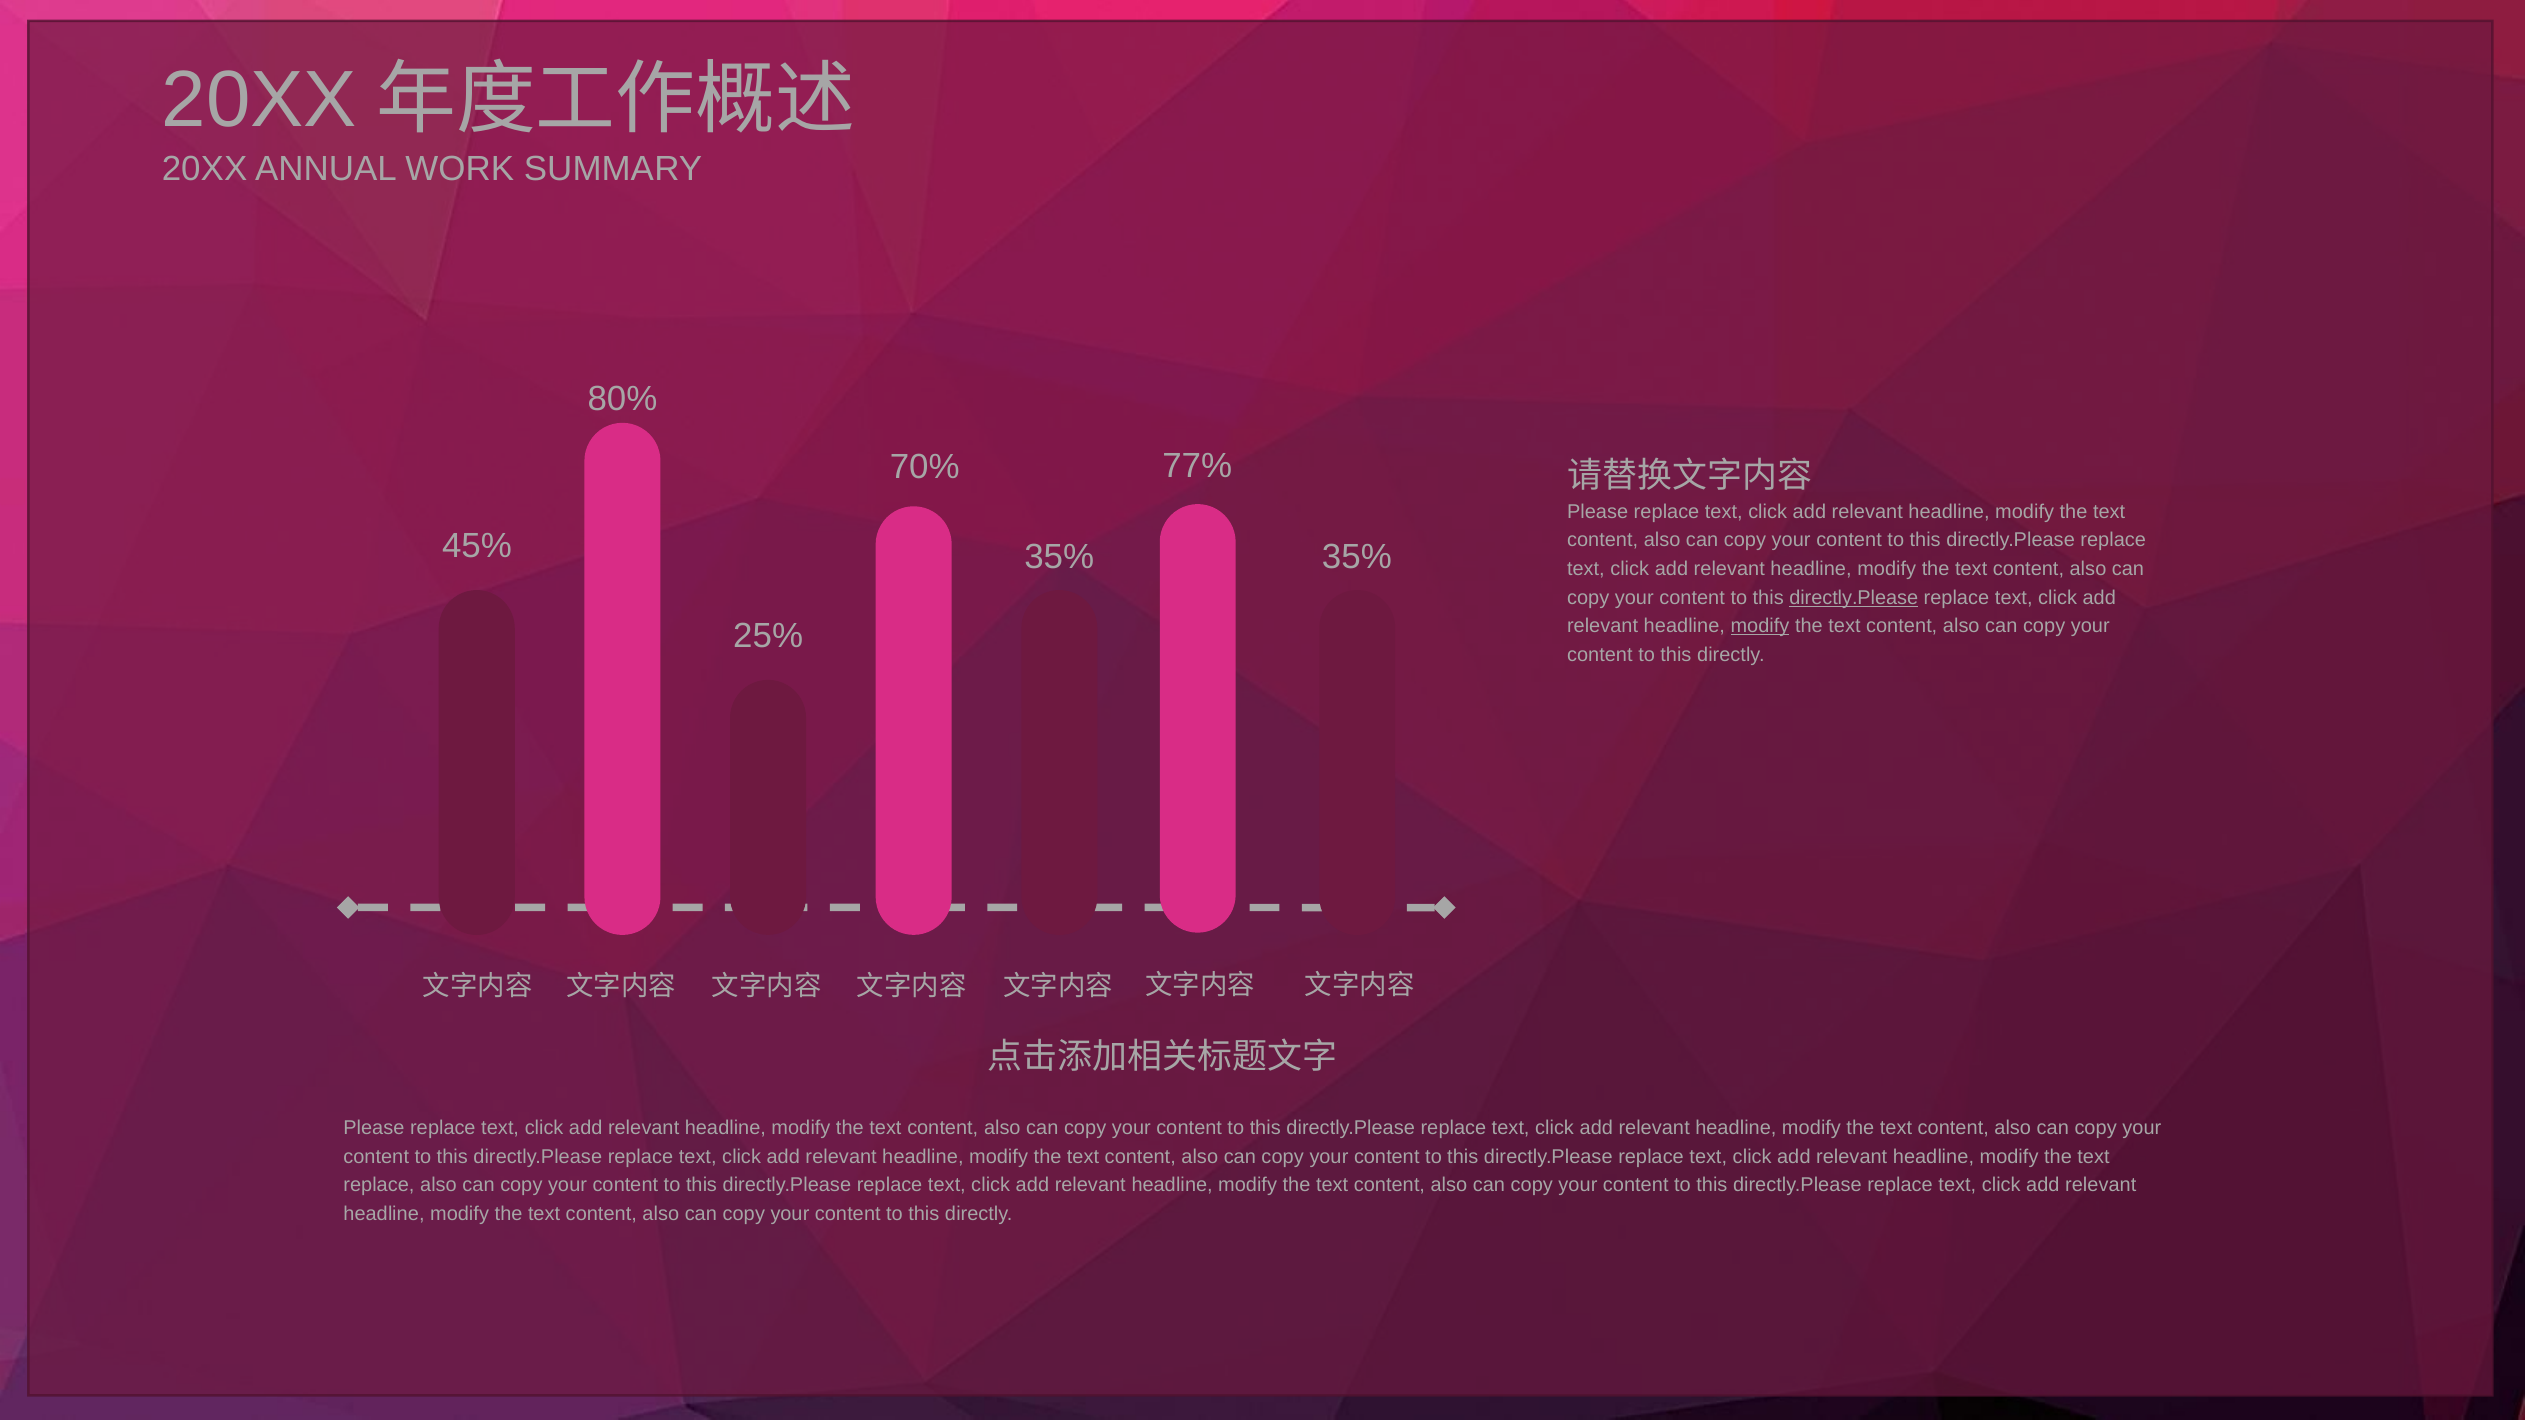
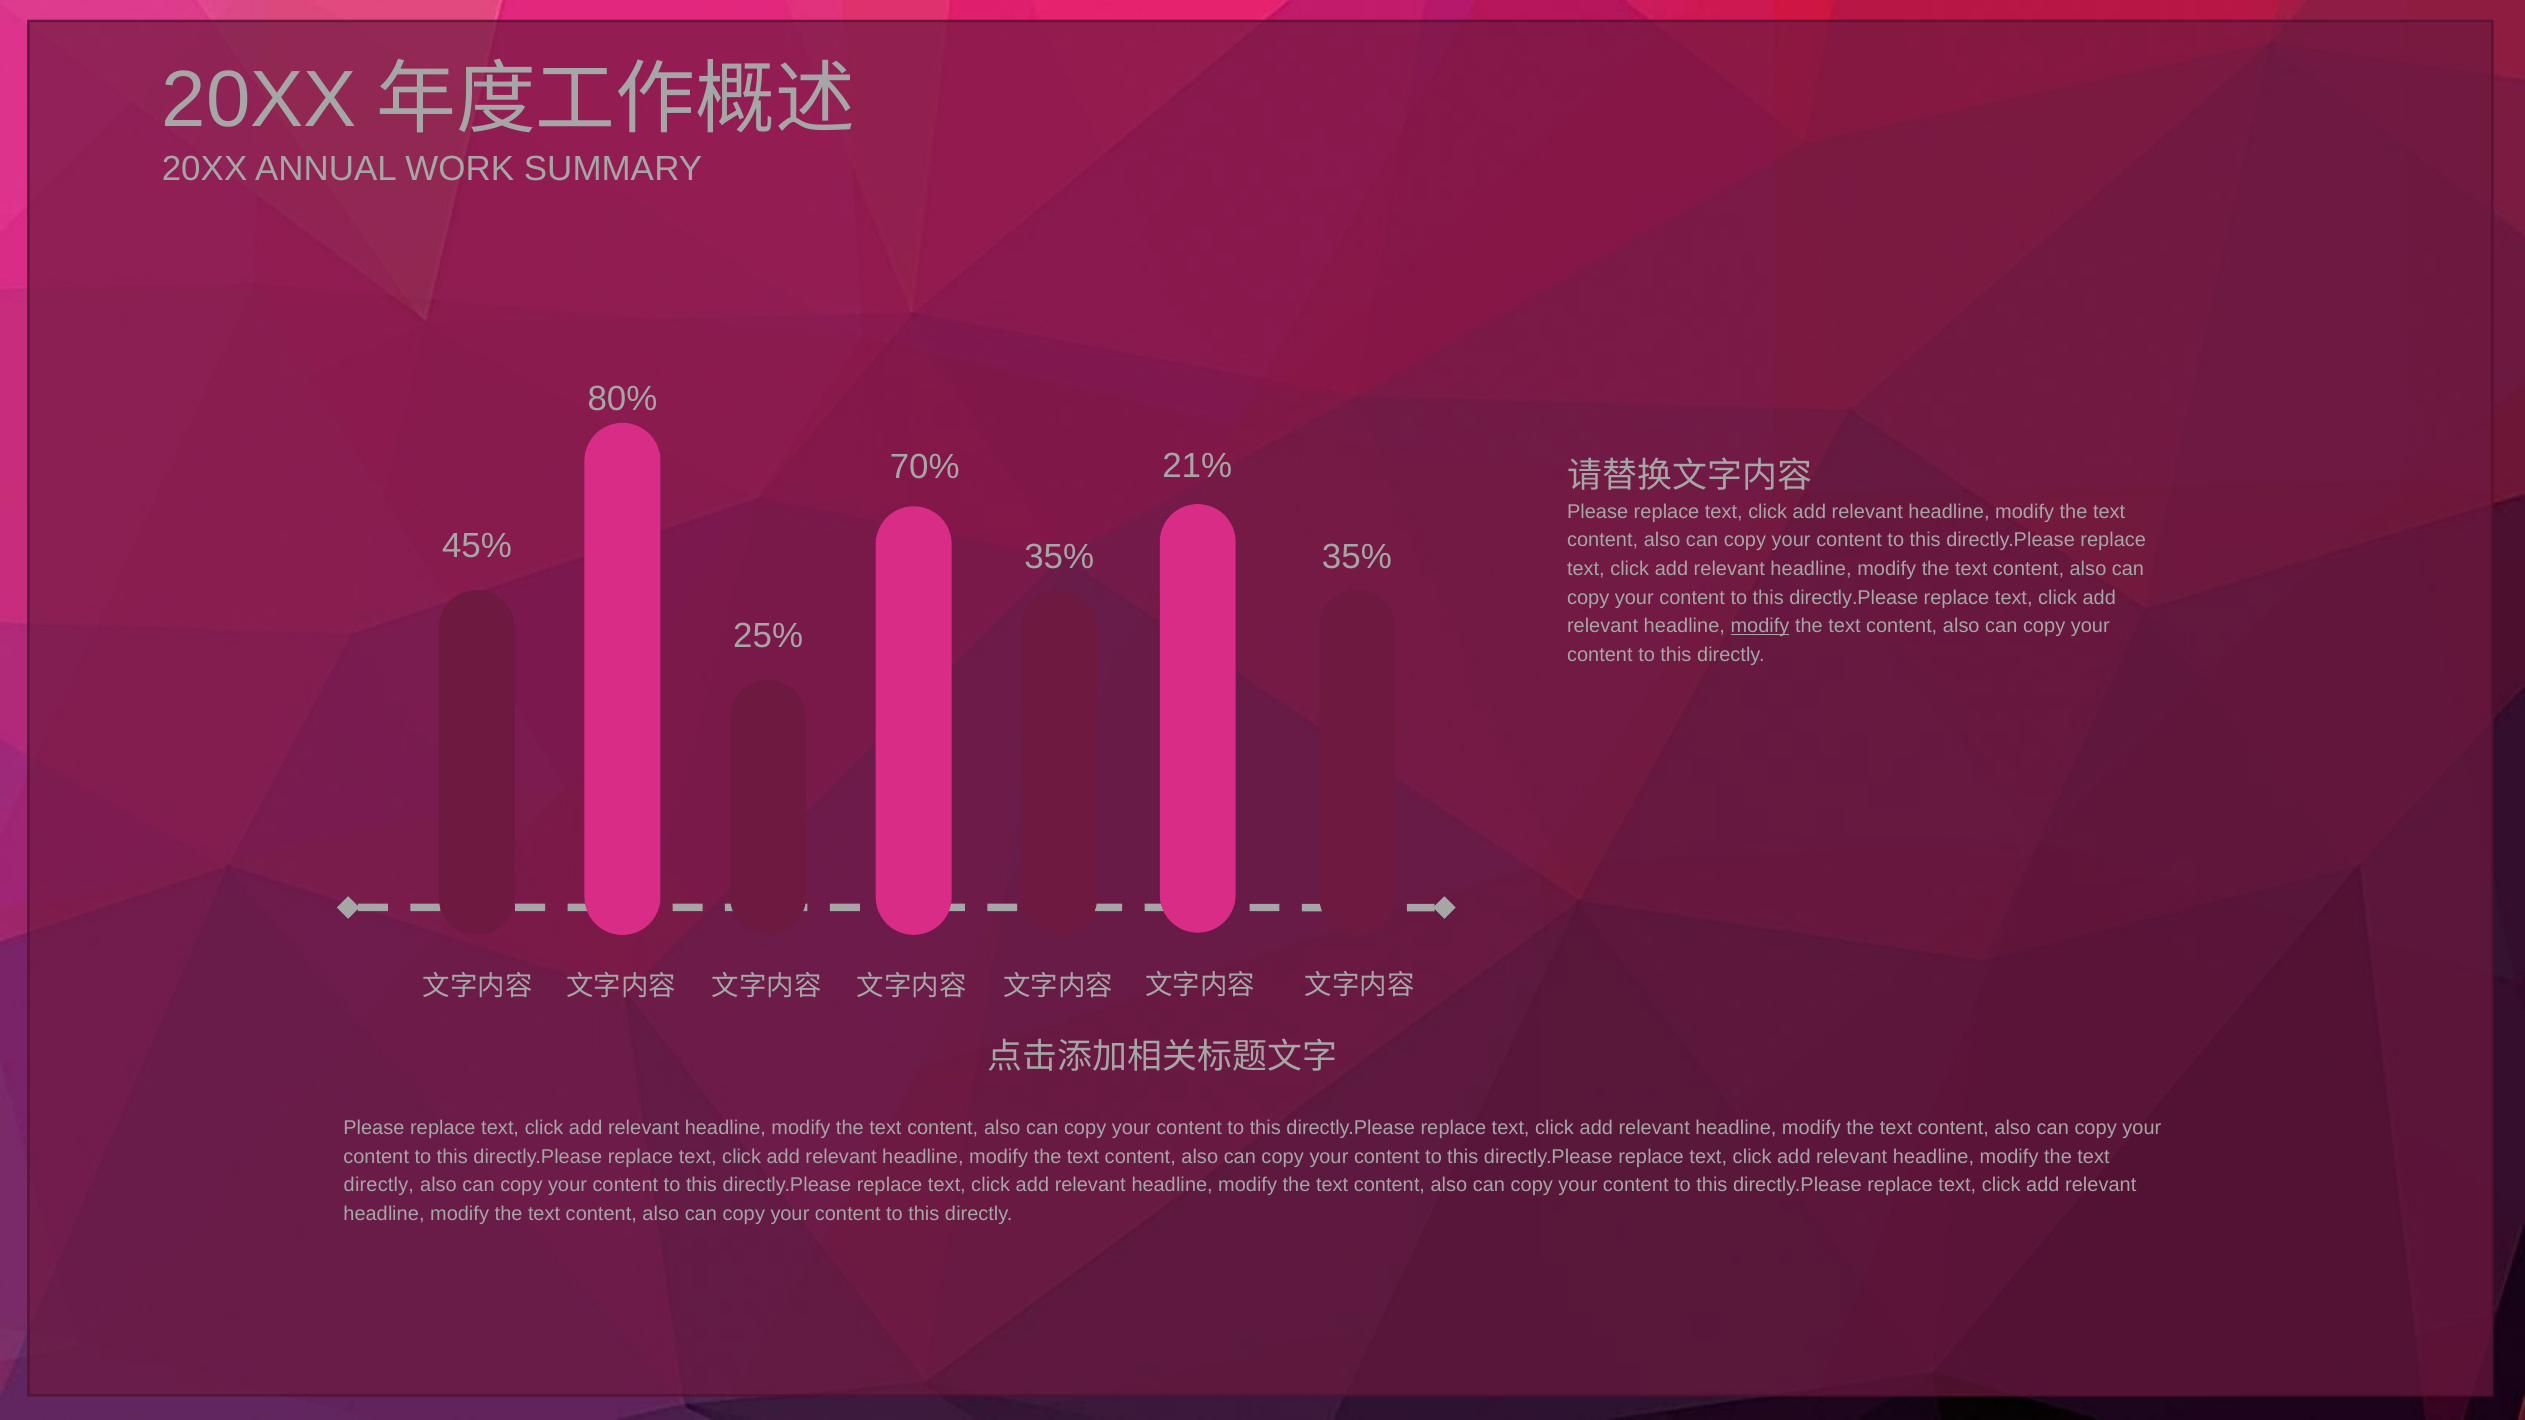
77%: 77% -> 21% (1197, 466)
directly.Please underline: present -> none (1854, 598)
replace: replace -> directly (379, 1186)
